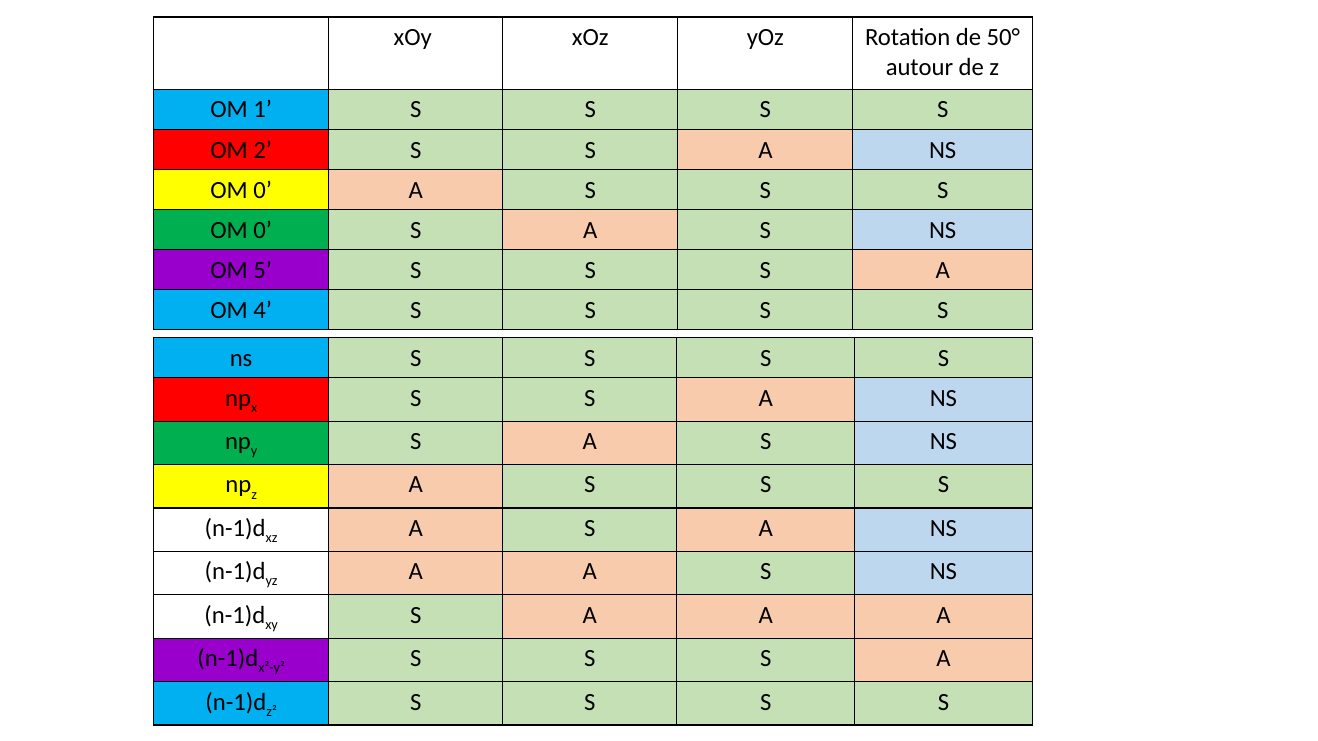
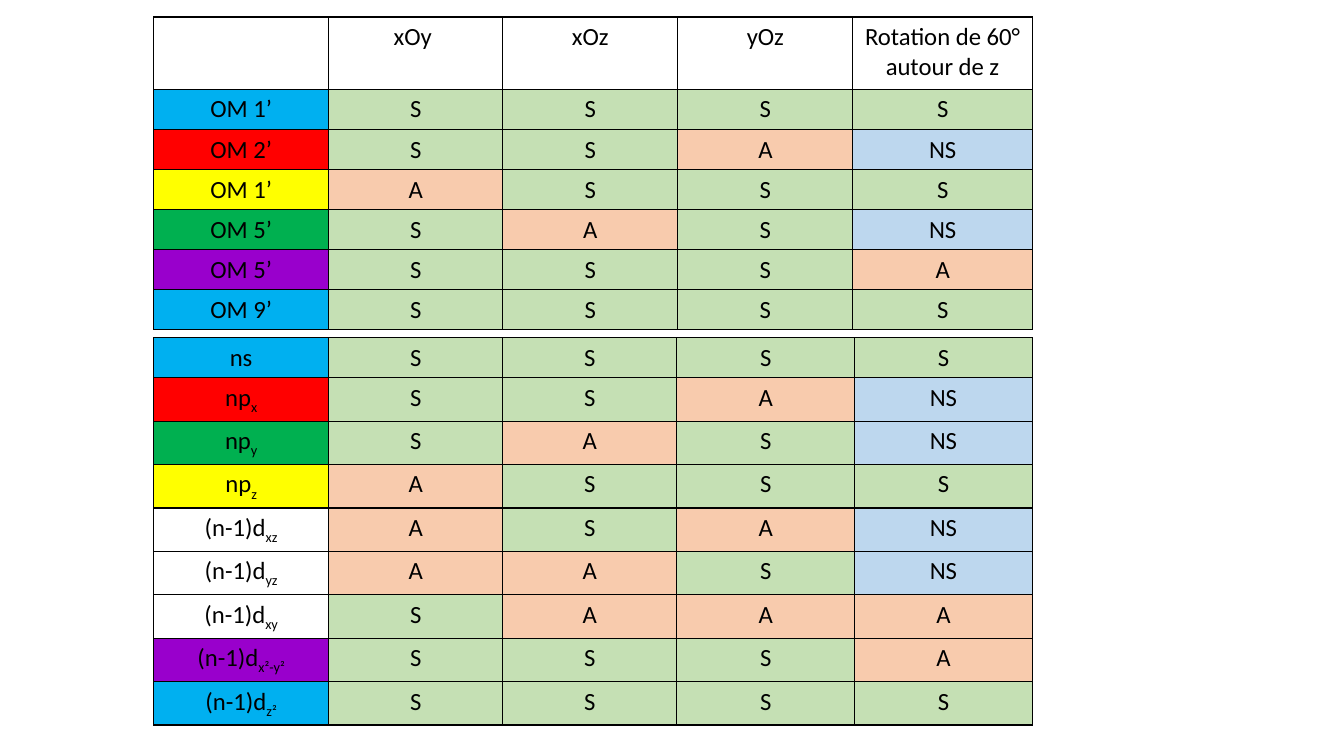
50°: 50° -> 60° (1003, 37)
0: 0 -> 1 (263, 190)
0: 0 -> 5 (263, 230)
4: 4 -> 9 (263, 310)
